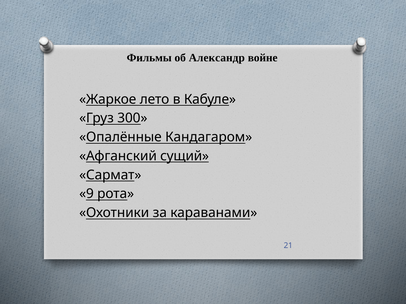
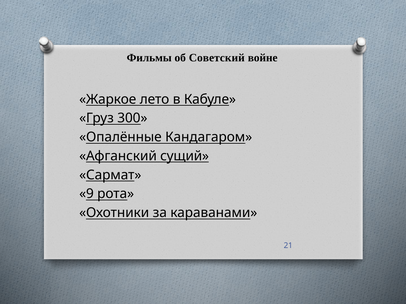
Александр: Александр -> Советский (217, 58)
